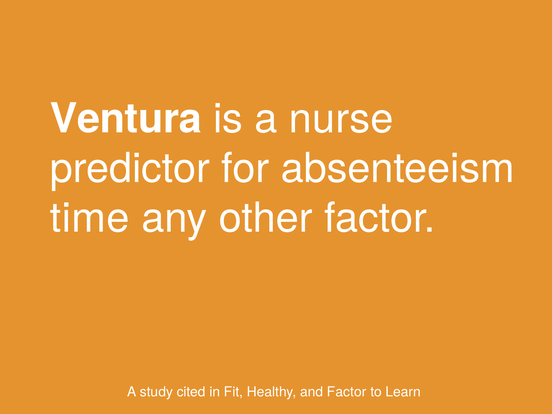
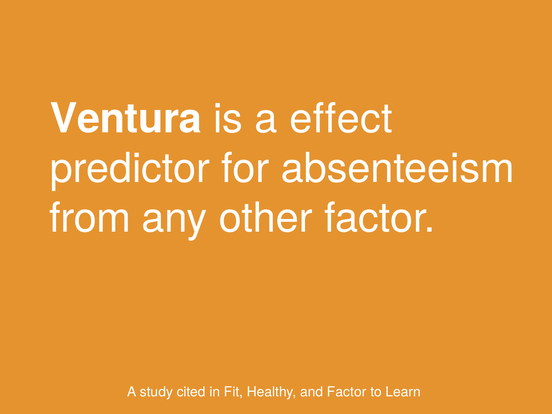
nurse: nurse -> effect (341, 119)
time: time -> from (90, 218)
